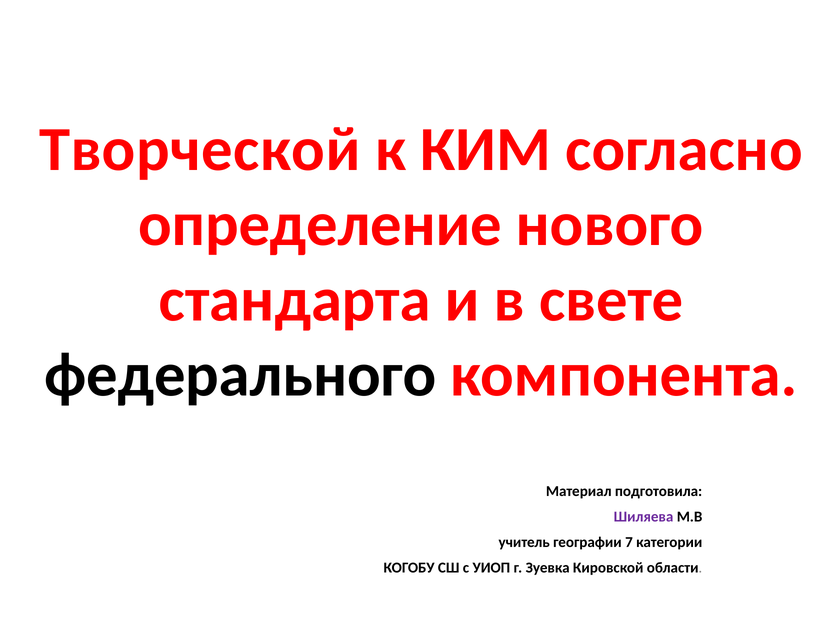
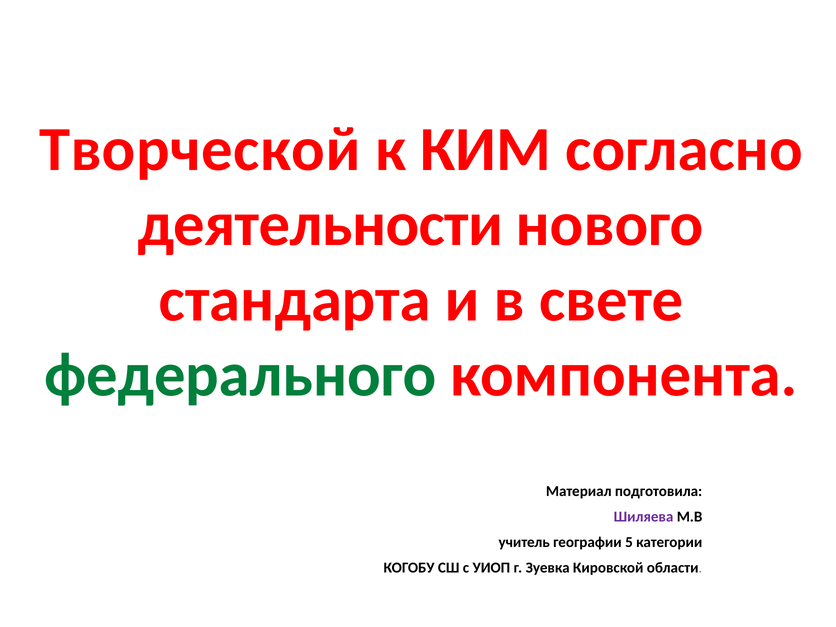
определение: определение -> деятельности (320, 225)
федерального colour: black -> green (240, 375)
7: 7 -> 5 (629, 542)
